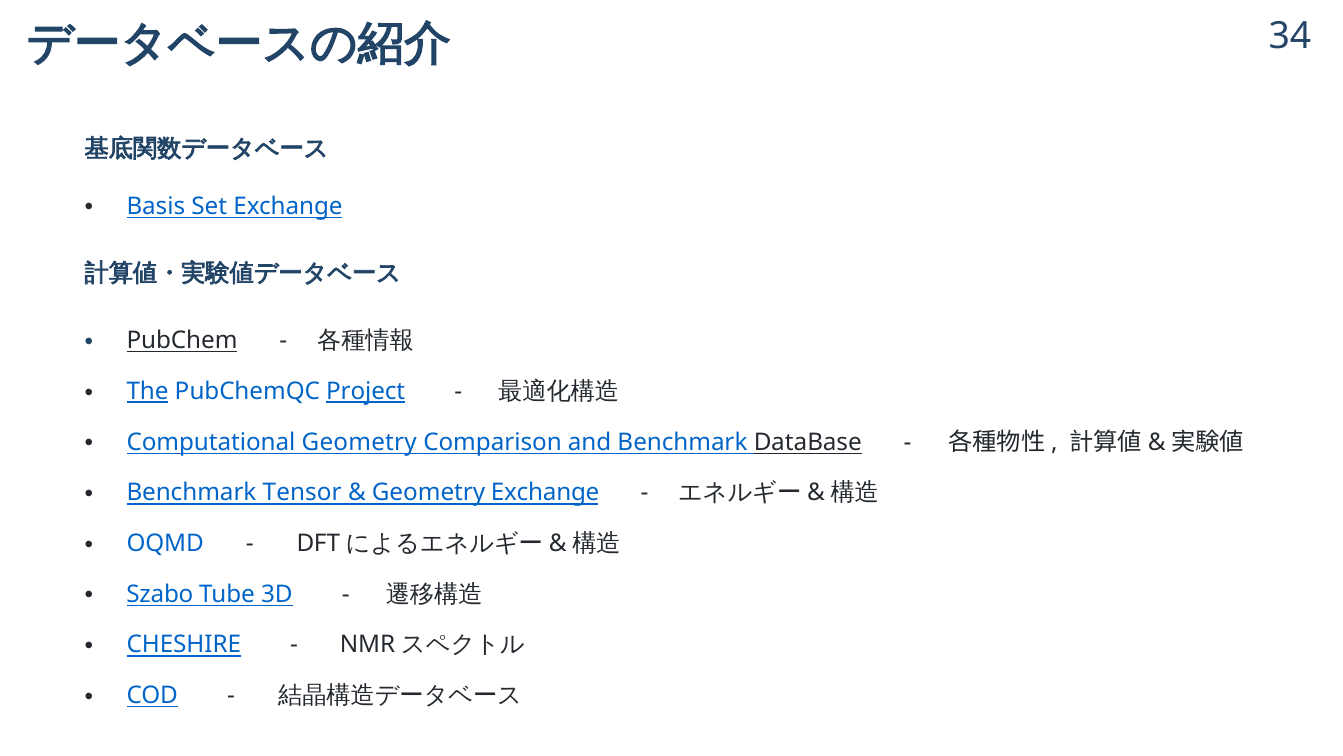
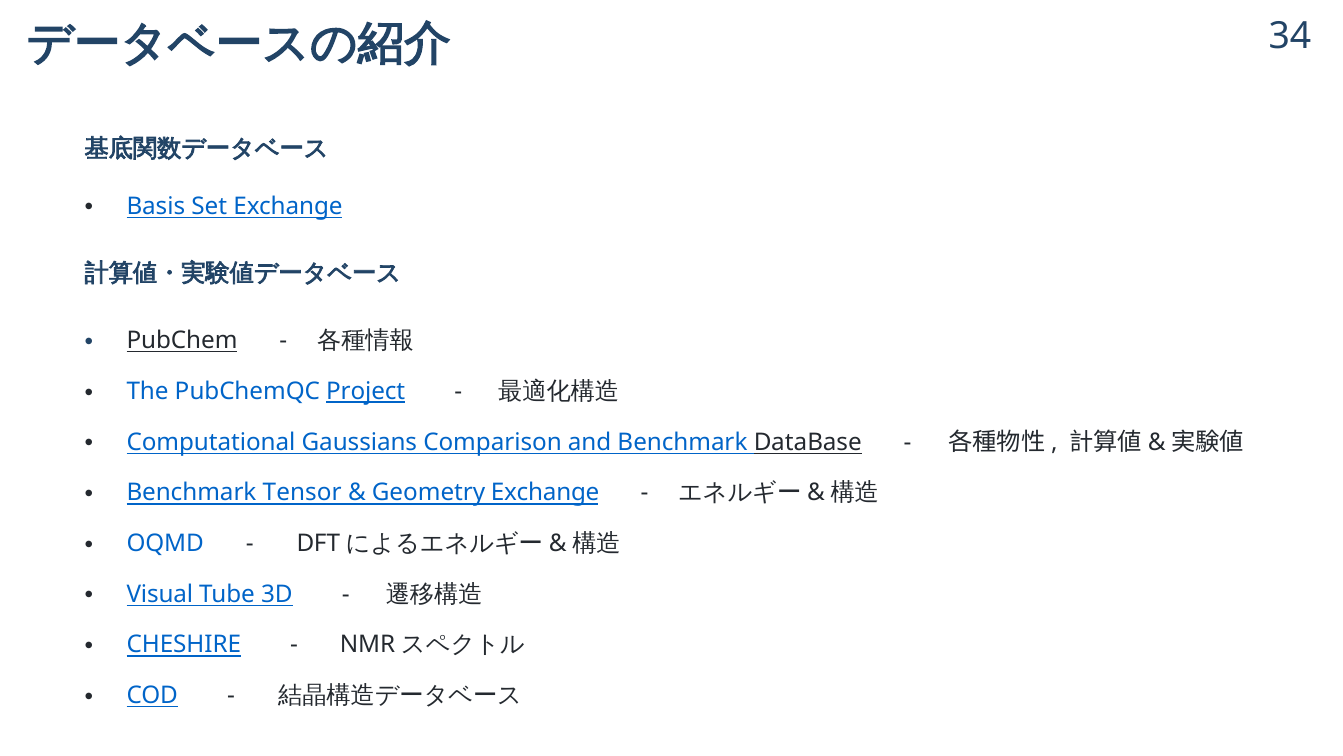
The underline: present -> none (148, 391)
Computational Geometry: Geometry -> Gaussians (359, 442)
Szabo: Szabo -> Visual (160, 594)
